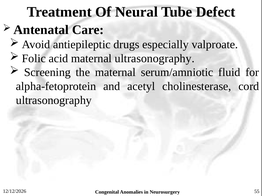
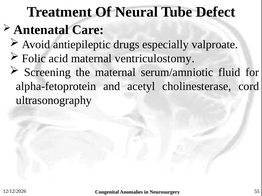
maternal ultrasonography: ultrasonography -> ventriculostomy (155, 59)
